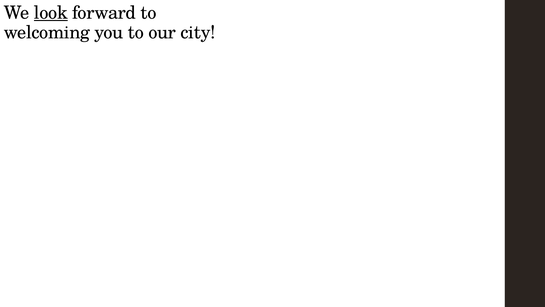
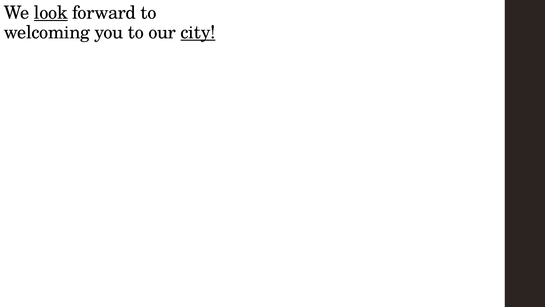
city underline: none -> present (198, 32)
